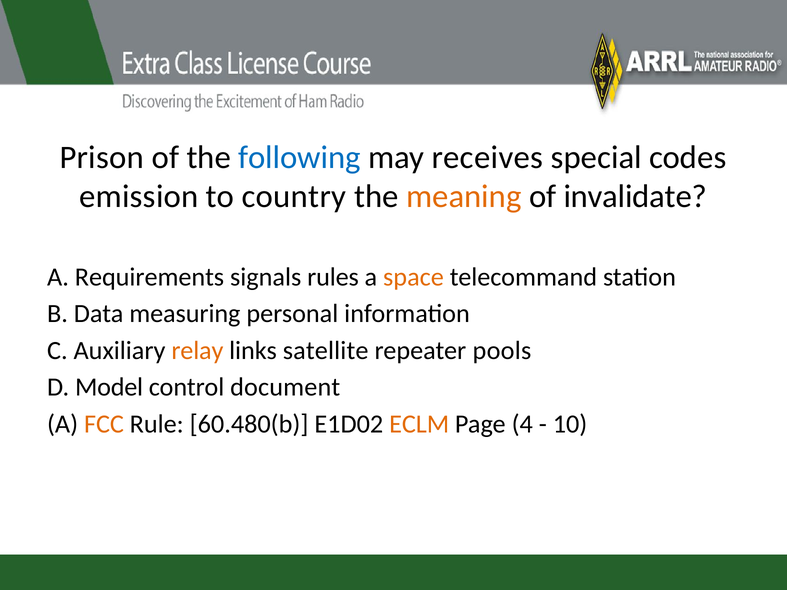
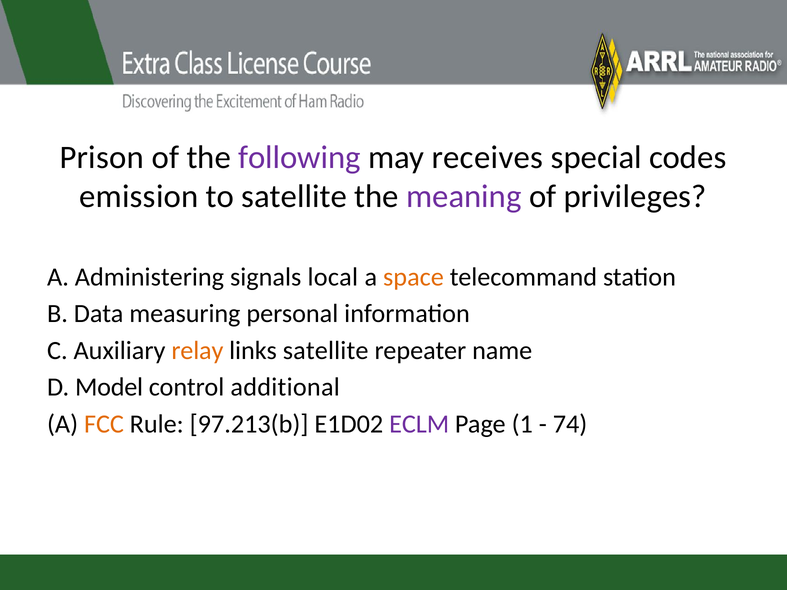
following colour: blue -> purple (300, 157)
to country: country -> satellite (294, 197)
meaning colour: orange -> purple (464, 197)
invalidate: invalidate -> privileges (635, 197)
Requirements: Requirements -> Administering (149, 277)
rules: rules -> local (333, 277)
pools: pools -> name (502, 351)
document: document -> additional (285, 387)
60.480(b: 60.480(b -> 97.213(b (249, 424)
ECLM colour: orange -> purple (419, 424)
4: 4 -> 1 (522, 424)
10: 10 -> 74 (570, 424)
